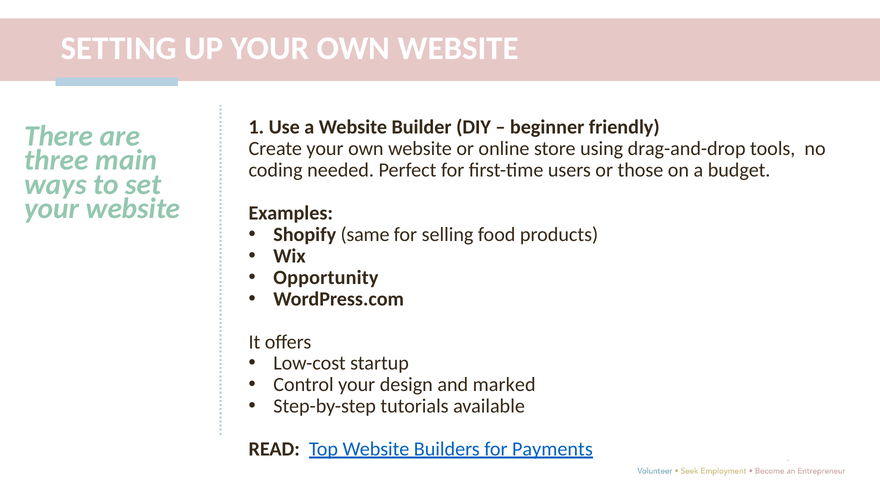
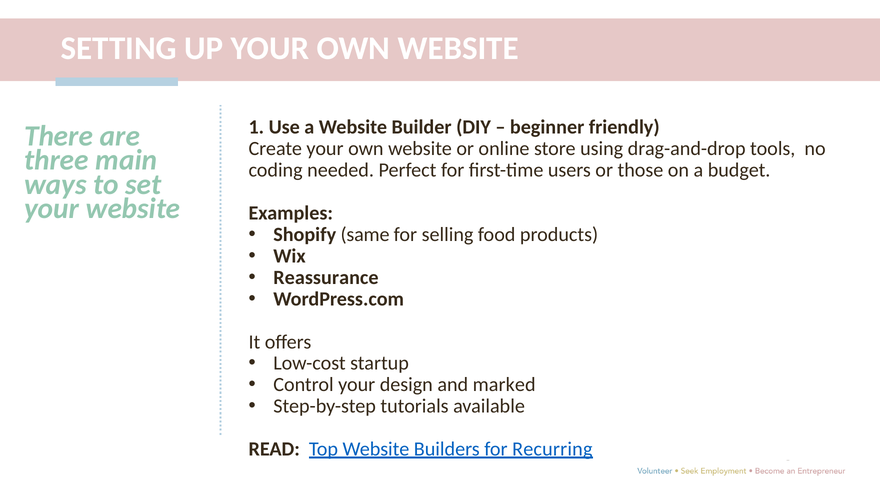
Opportunity: Opportunity -> Reassurance (326, 277)
Payments: Payments -> Recurring (552, 449)
